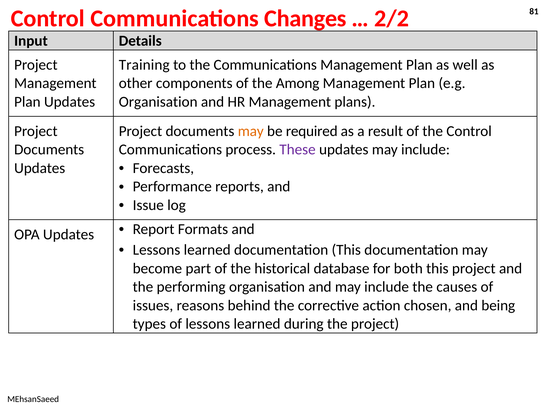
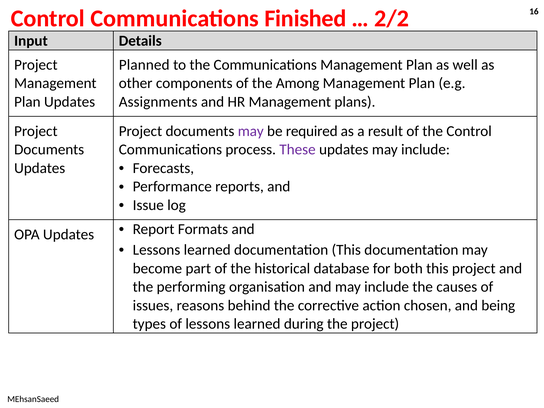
Changes: Changes -> Finished (305, 19)
81: 81 -> 16 (534, 11)
Training: Training -> Planned (144, 65)
Organisation: Organisation -> Assignments (158, 102)
may colour: orange -> purple (251, 131)
